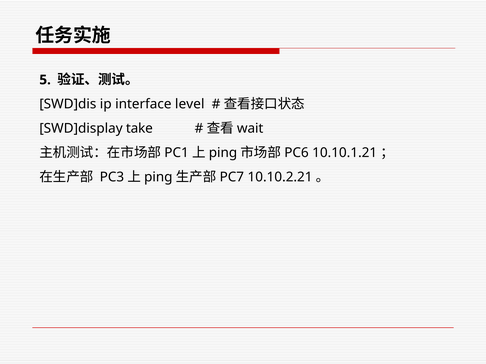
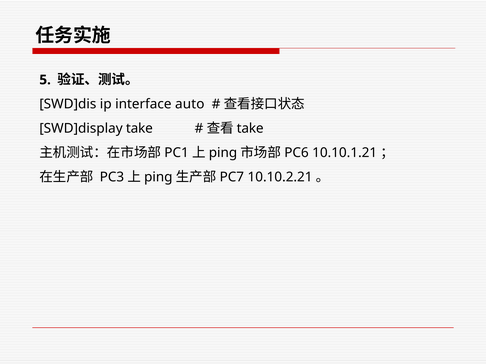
level: level -> auto (190, 104)
wait: wait -> take (250, 129)
